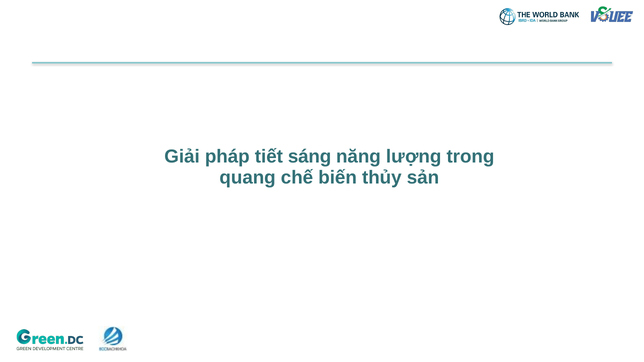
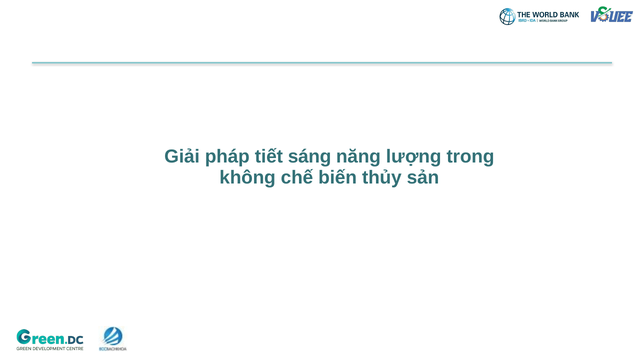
quang: quang -> không (248, 178)
